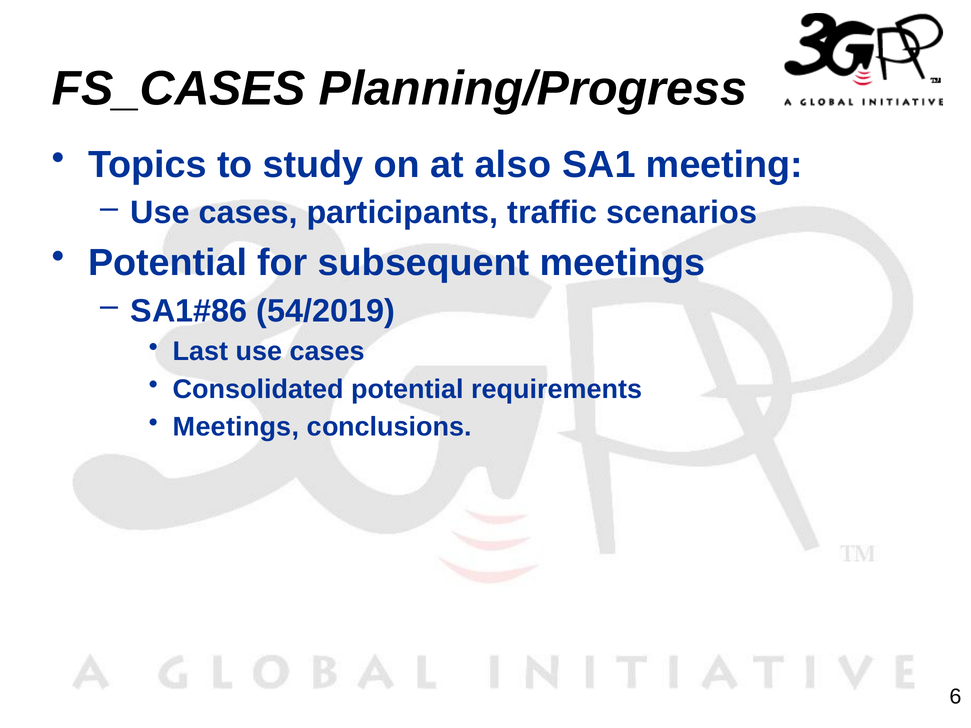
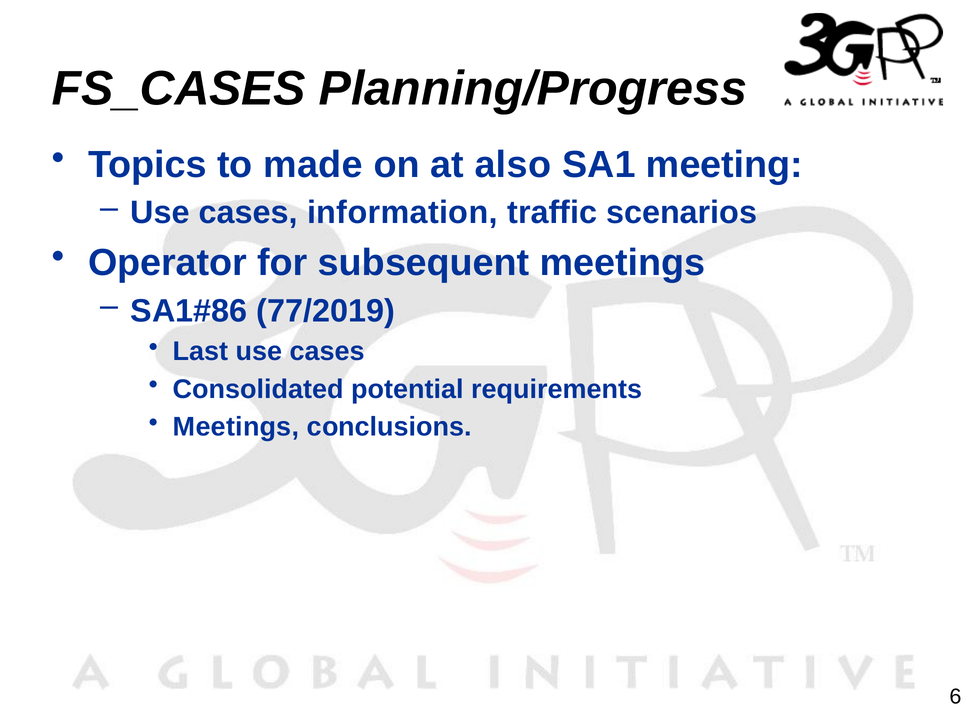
study: study -> made (313, 165)
participants: participants -> information (402, 213)
Potential: Potential -> Operator (168, 263)
54/2019: 54/2019 -> 77/2019 (326, 311)
